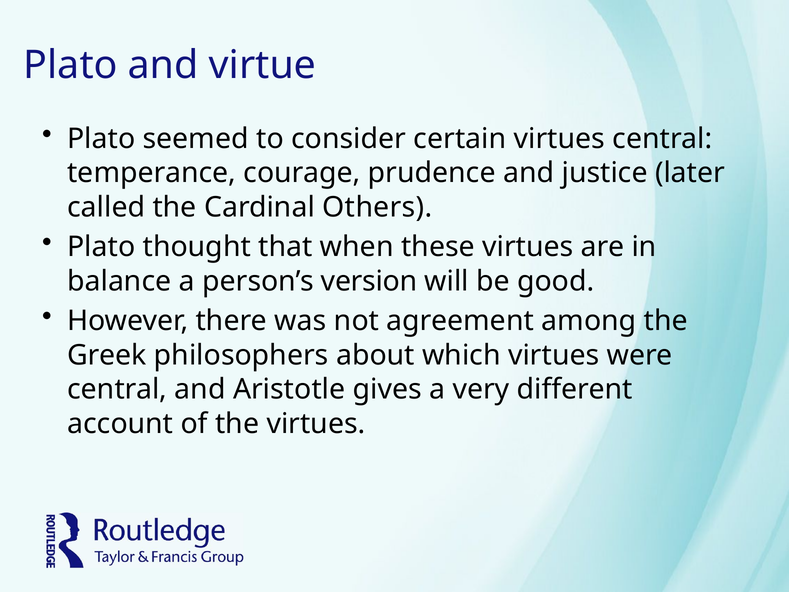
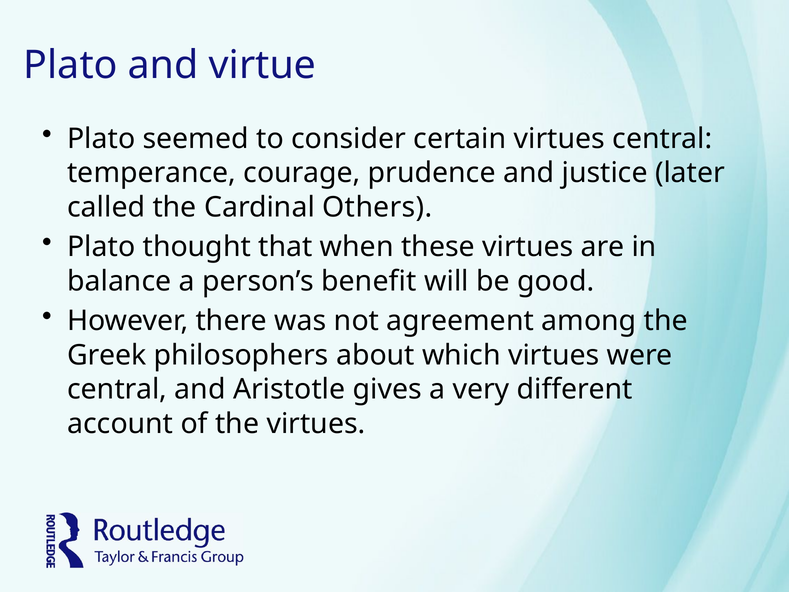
version: version -> benefit (369, 281)
